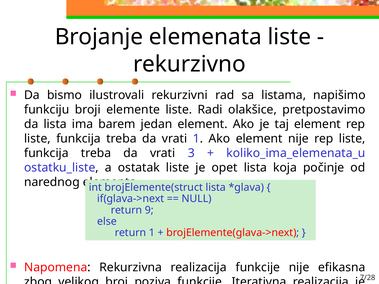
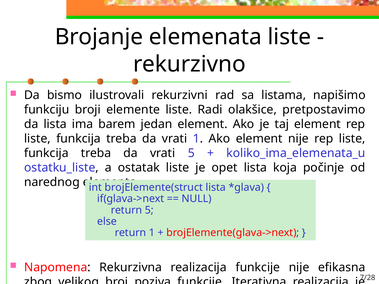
vrati 3: 3 -> 5 (191, 153)
return 9: 9 -> 5 (149, 210)
